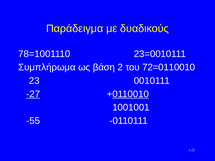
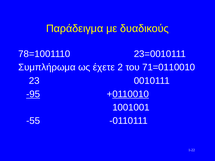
βάση: βάση -> έχετε (104, 67)
72=0110010: 72=0110010 -> 71=0110010 (169, 67)
-27: -27 -> -95 (33, 94)
